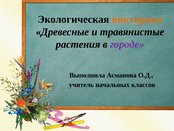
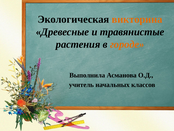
городе colour: purple -> orange (127, 44)
